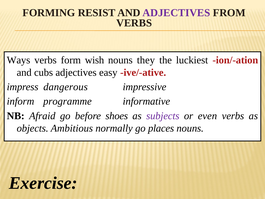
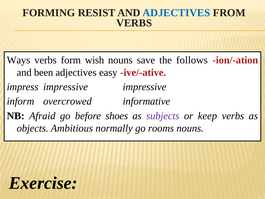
ADJECTIVES colour: purple -> blue (176, 13)
they: they -> save (146, 60)
luckiest: luckiest -> follows (192, 60)
cubs: cubs -> been (44, 72)
impress dangerous: dangerous -> impressive (66, 87)
programme: programme -> overcrowed (67, 101)
even: even -> keep (207, 116)
places: places -> rooms (161, 128)
